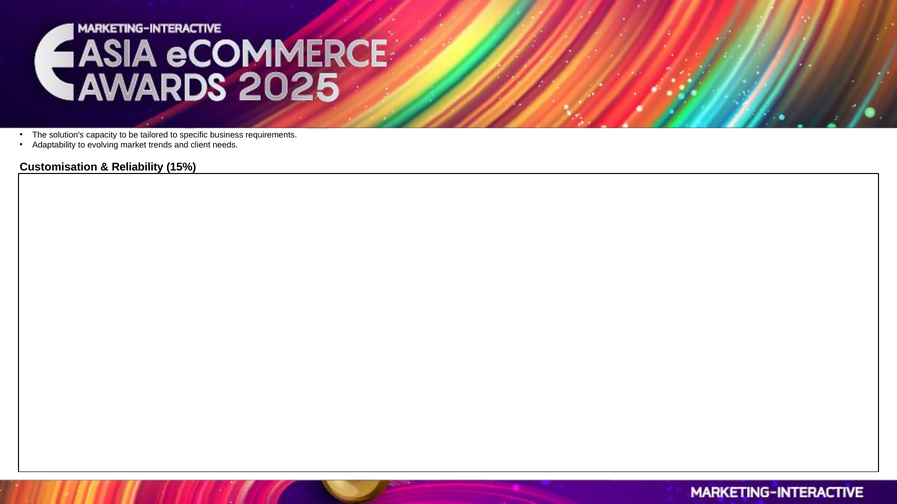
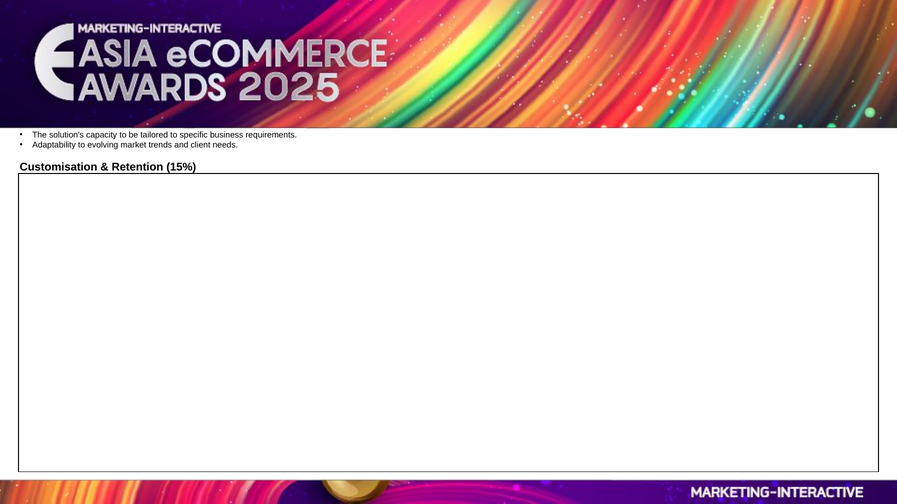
Reliability: Reliability -> Retention (137, 167)
